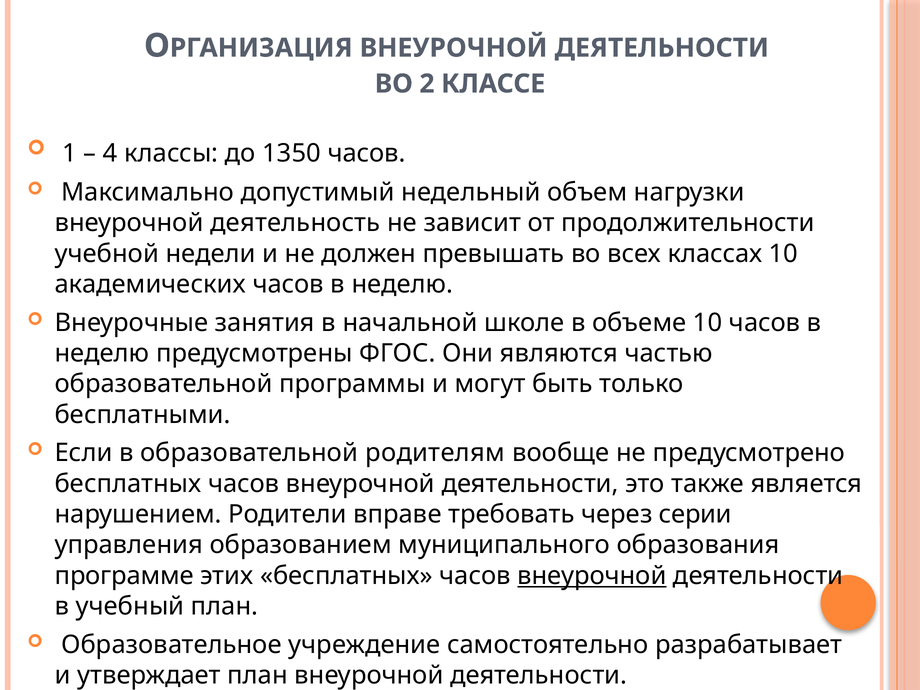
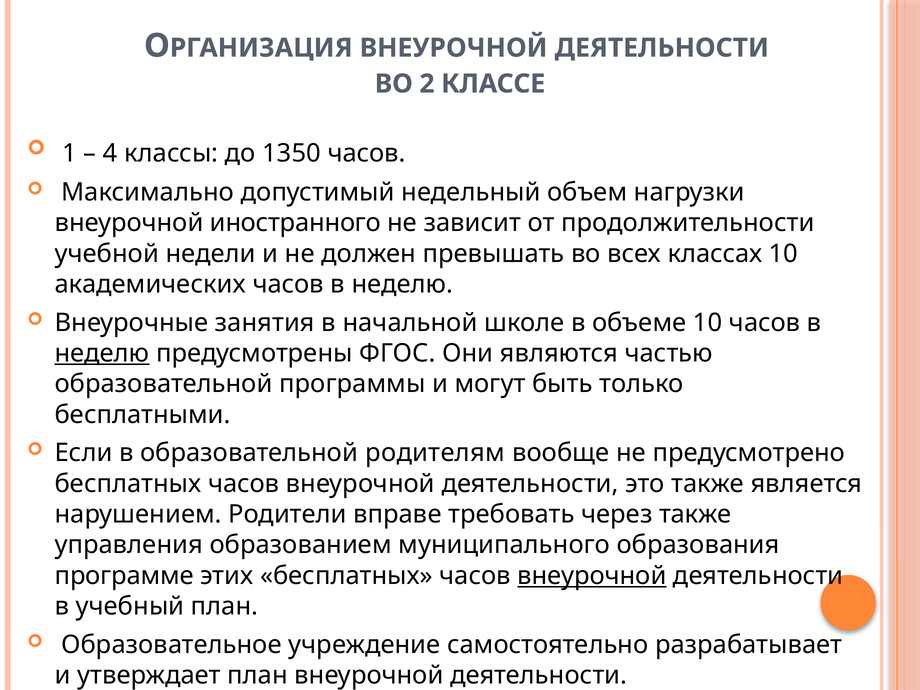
деятельность: деятельность -> иностранного (296, 223)
неделю underline: none -> present (102, 353)
через серии: серии -> также (695, 514)
